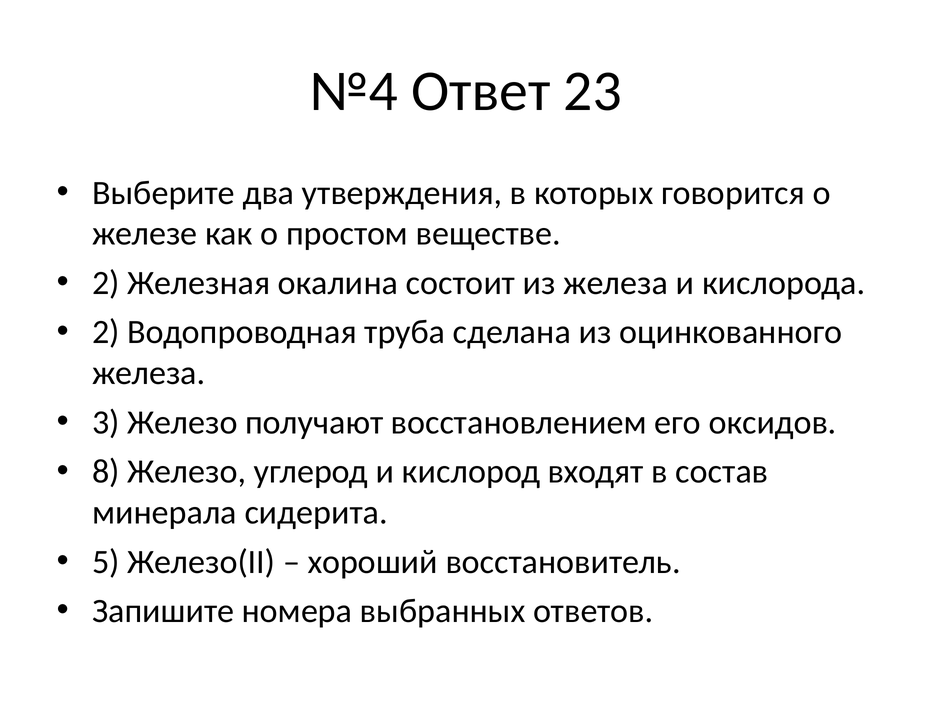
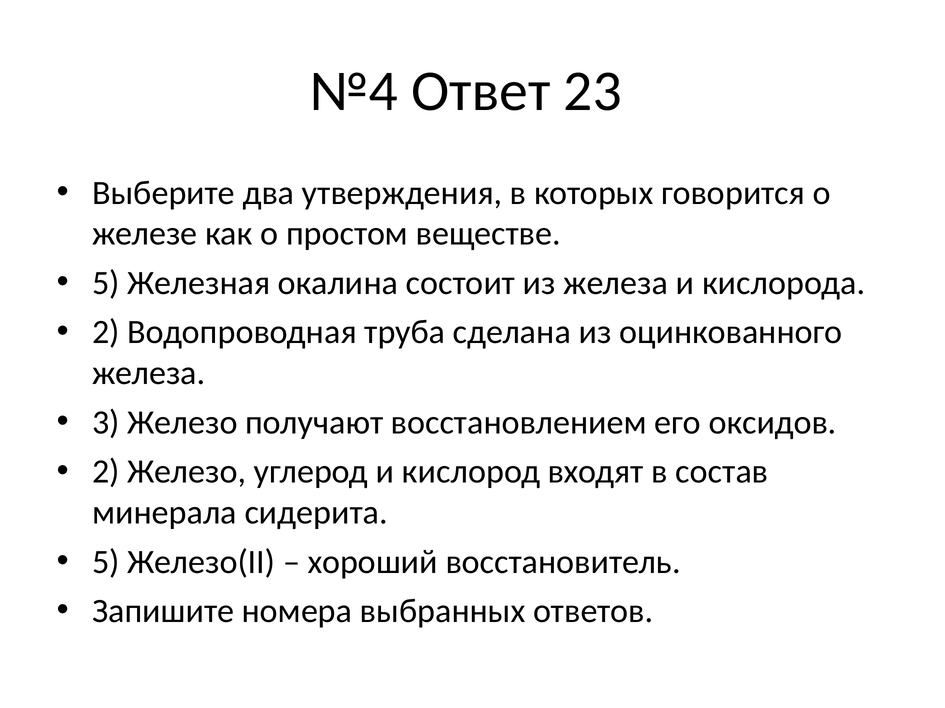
2: 2 -> 5 (106, 283)
8: 8 -> 2 (106, 472)
